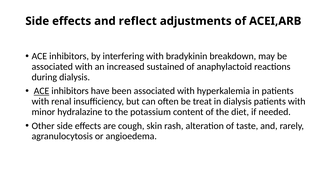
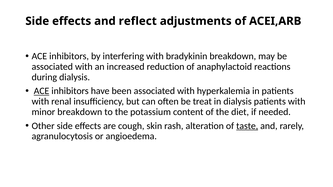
sustained: sustained -> reduction (166, 67)
minor hydralazine: hydralazine -> breakdown (80, 112)
taste underline: none -> present (247, 126)
